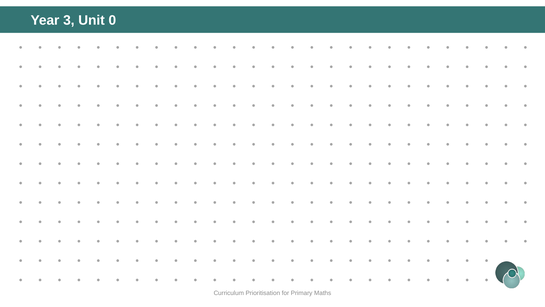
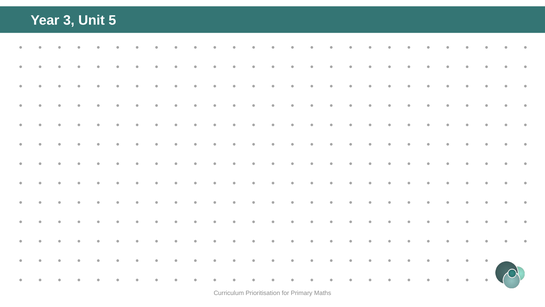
0: 0 -> 5 (112, 20)
